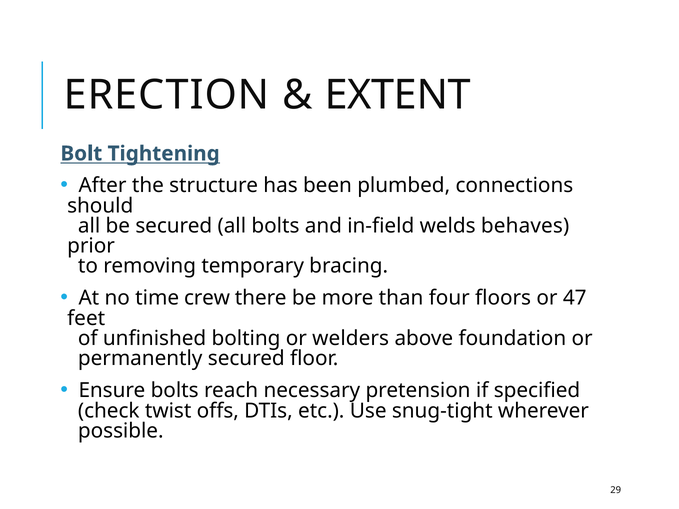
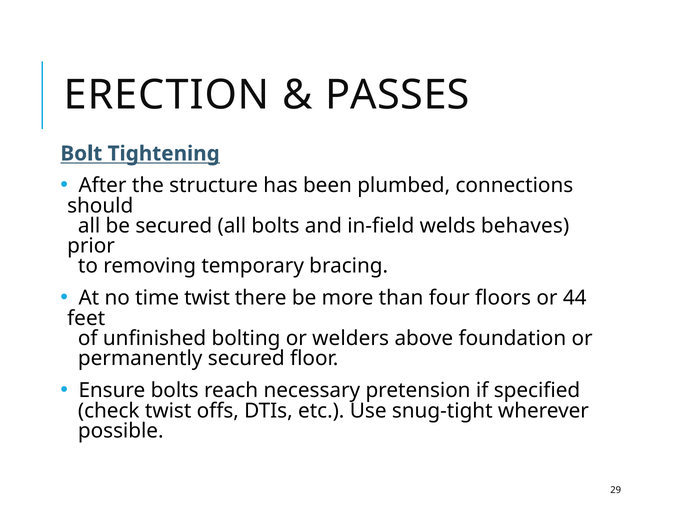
EXTENT: EXTENT -> PASSES (397, 95)
time crew: crew -> twist (207, 298)
47: 47 -> 44 (575, 298)
